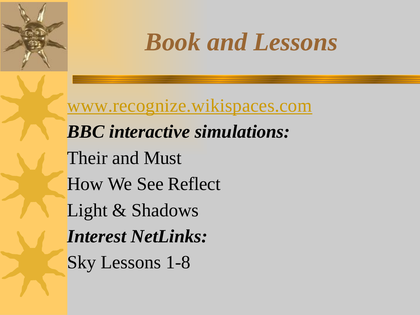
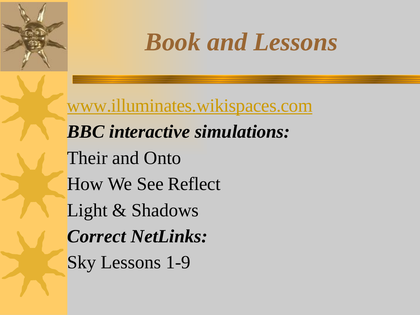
www.recognize.wikispaces.com: www.recognize.wikispaces.com -> www.illuminates.wikispaces.com (190, 106)
Must: Must -> Onto (163, 158)
Interest: Interest -> Correct (97, 236)
1-8: 1-8 -> 1-9 (178, 262)
